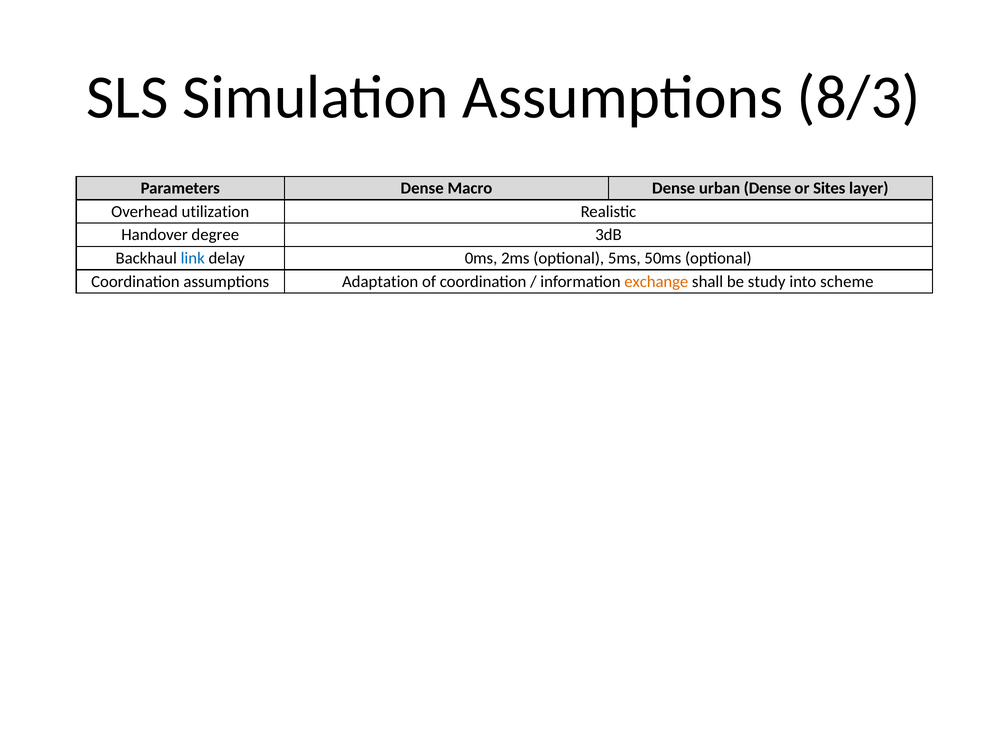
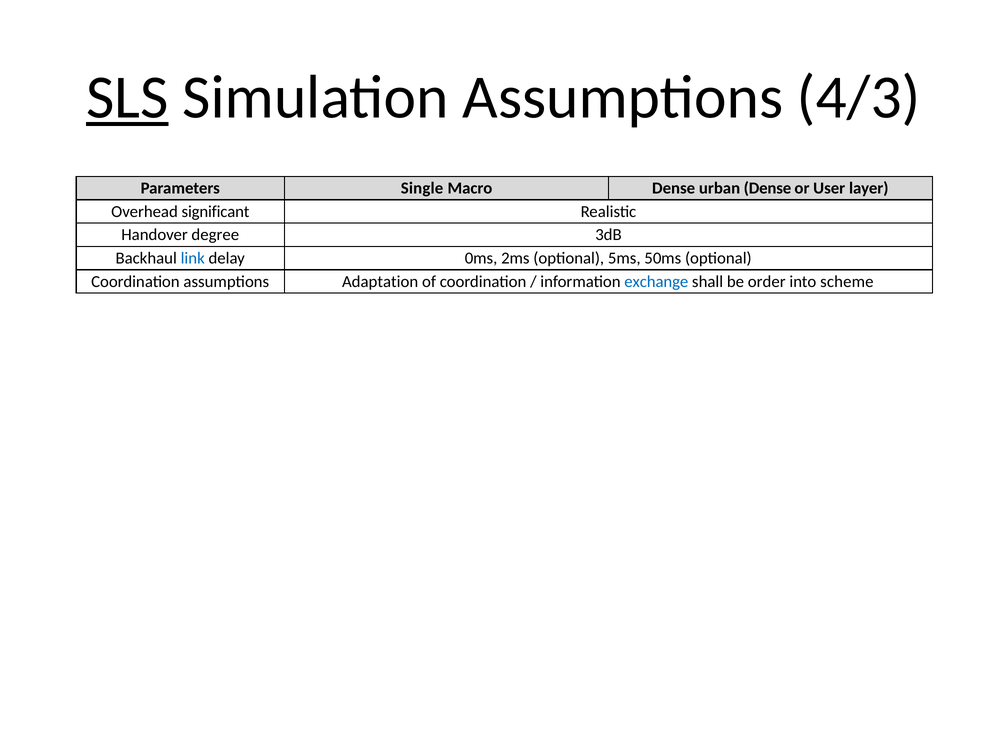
SLS underline: none -> present (127, 98)
8/3: 8/3 -> 4/3 (859, 98)
Parameters Dense: Dense -> Single (422, 188)
Sites: Sites -> User (829, 188)
utilization: utilization -> significant (215, 212)
exchange colour: orange -> blue (656, 282)
study: study -> order (767, 282)
